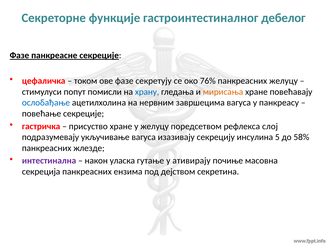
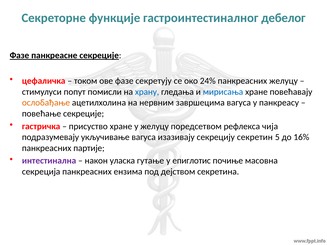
76%: 76% -> 24% (208, 81)
мирисања colour: orange -> blue (223, 92)
ослобађање colour: blue -> orange (46, 103)
слој: слој -> чија (270, 126)
инсулина: инсулина -> секретин (255, 137)
58%: 58% -> 16% (301, 137)
жлезде: жлезде -> партије (89, 148)
ативирају: ативирају -> епиглотис (192, 161)
